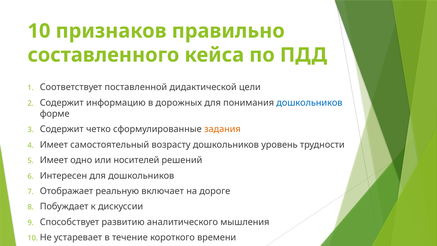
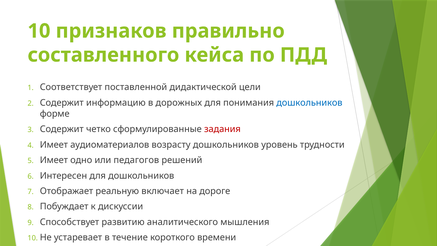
задания colour: orange -> red (222, 129)
самостоятельный: самостоятельный -> аудиоматериалов (110, 145)
носителей: носителей -> педагогов (136, 160)
